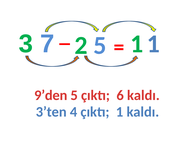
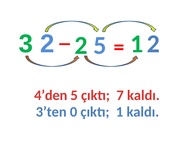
3 7: 7 -> 2 (47, 44)
1: 1 -> 2 (153, 44)
9’den: 9’den -> 4’den (51, 95)
6: 6 -> 7 (120, 95)
4: 4 -> 0 (74, 112)
